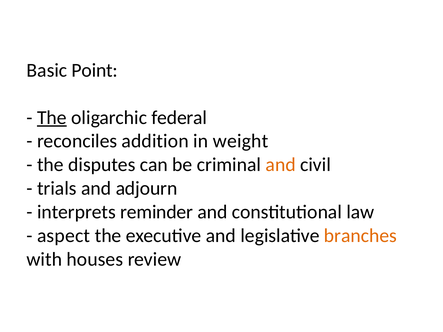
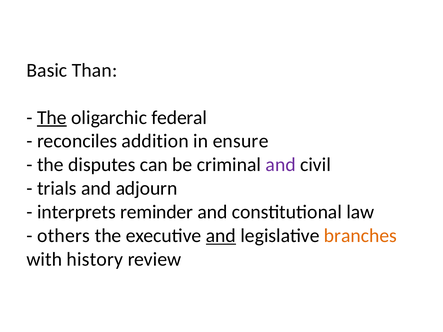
Point: Point -> Than (95, 70)
weight: weight -> ensure (241, 141)
and colour: orange -> purple (281, 165)
aspect: aspect -> others (64, 236)
and underline: none -> present (221, 236)
houses: houses -> history (95, 259)
